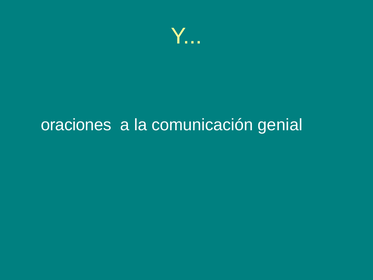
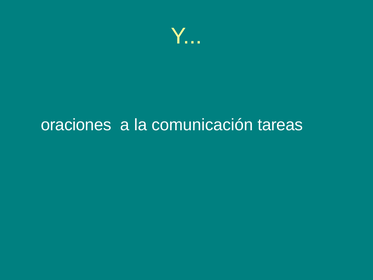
genial: genial -> tareas (280, 125)
